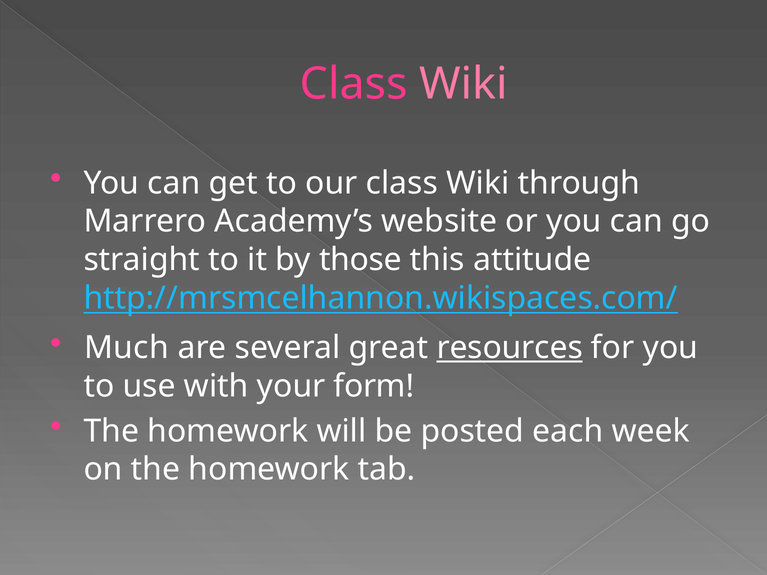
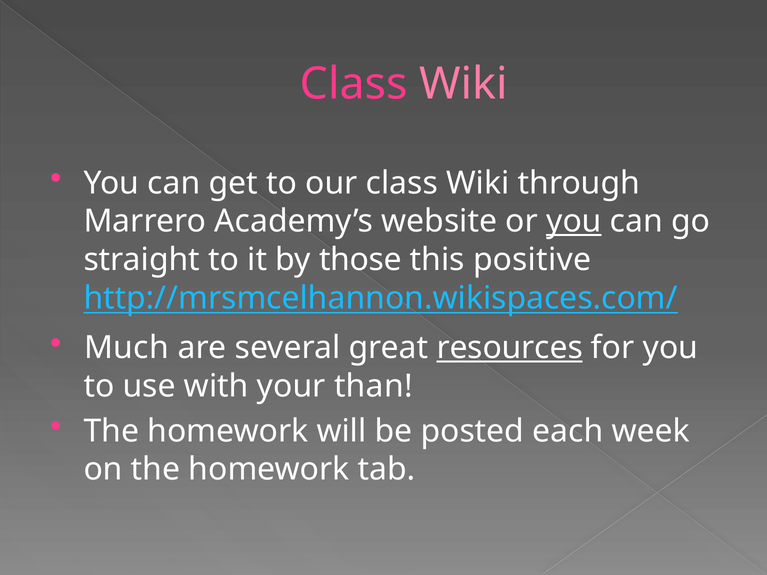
you underline: none -> present (574, 222)
attitude: attitude -> positive (532, 260)
form: form -> than (373, 386)
